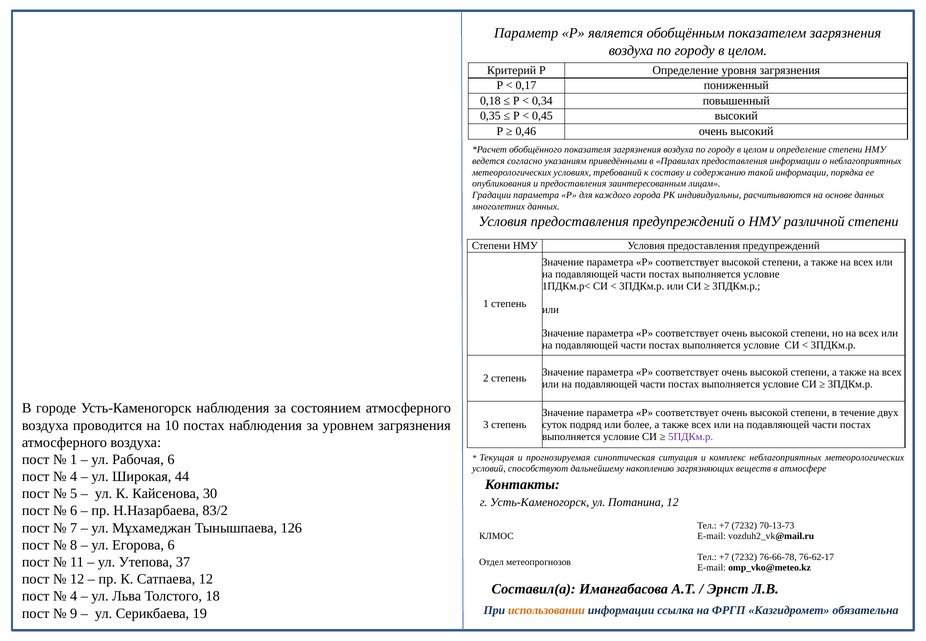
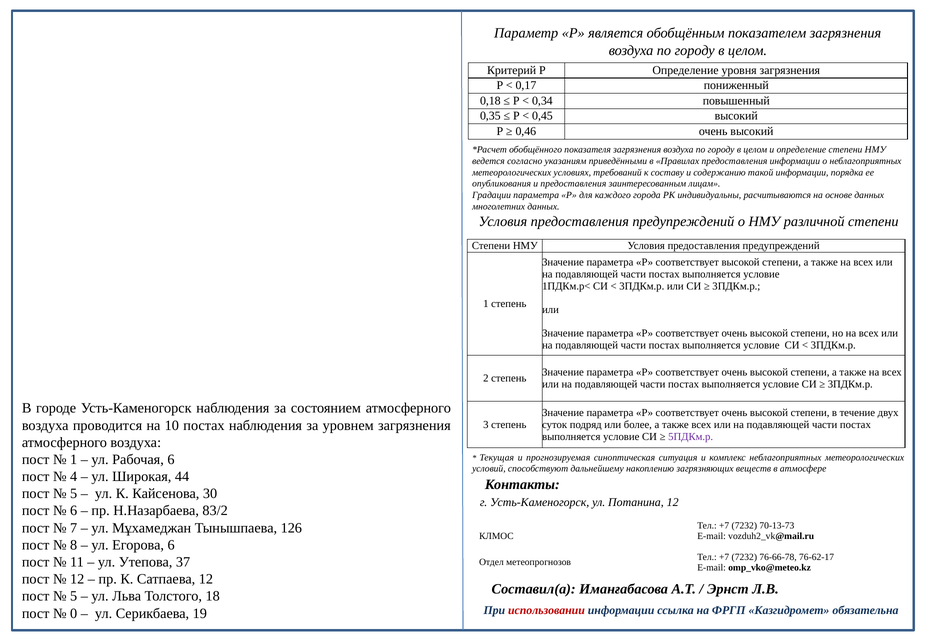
4: 4 -> 5 (74, 596)
использовании colour: orange -> red (546, 610)
9: 9 -> 0 (74, 613)
